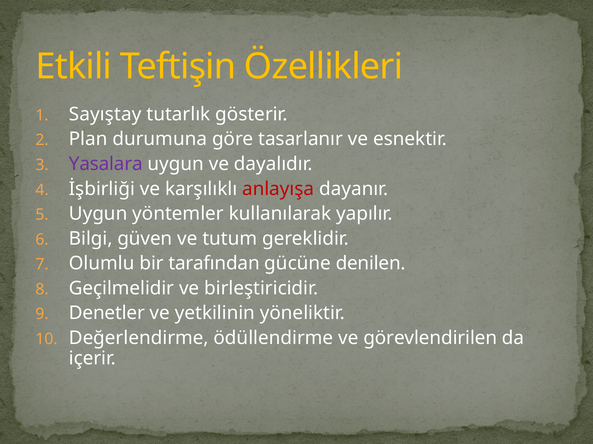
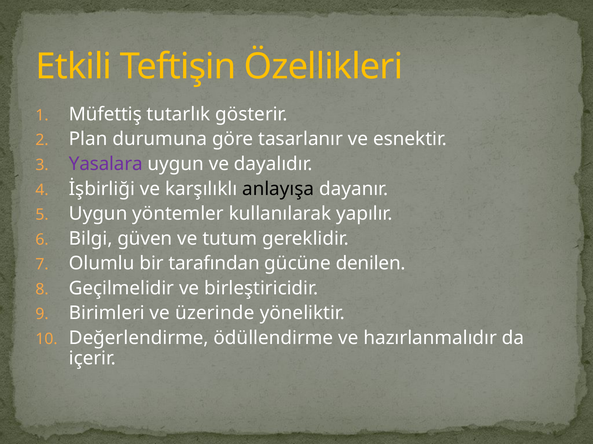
Sayıştay: Sayıştay -> Müfettiş (105, 114)
anlayışa colour: red -> black (278, 189)
Denetler: Denetler -> Birimleri (107, 314)
yetkilinin: yetkilinin -> üzerinde (215, 314)
görevlendirilen: görevlendirilen -> hazırlanmalıdır (430, 338)
